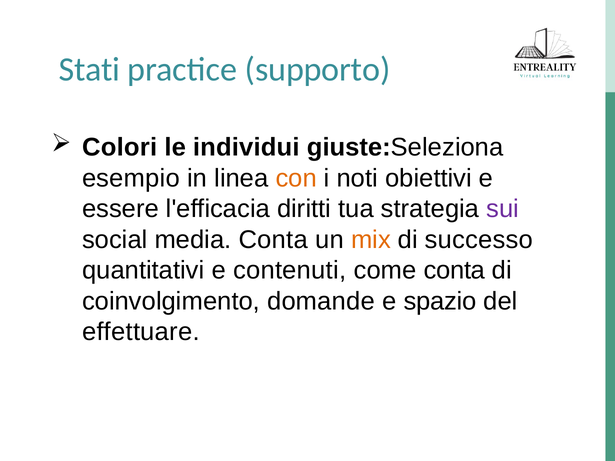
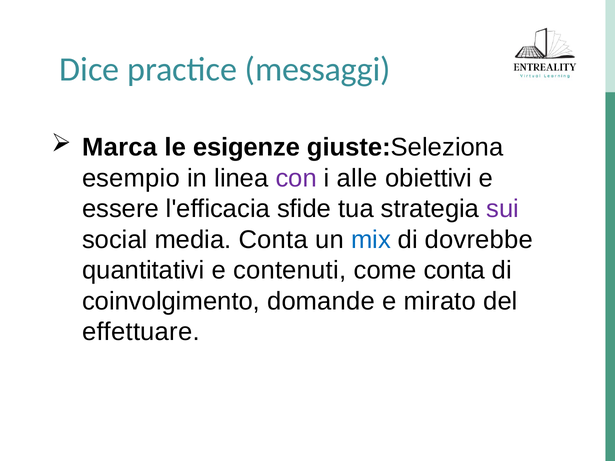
Stati: Stati -> Dice (89, 70)
supporto: supporto -> messaggi (318, 70)
Colori: Colori -> Marca (120, 148)
individui: individui -> esigenze (246, 148)
con colour: orange -> purple (296, 178)
noti: noti -> alle (357, 178)
diritti: diritti -> sfide (304, 209)
mix colour: orange -> blue (371, 240)
successo: successo -> dovrebbe (479, 240)
spazio: spazio -> mirato (440, 301)
